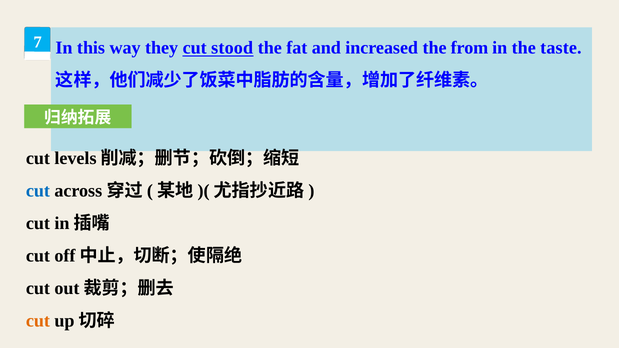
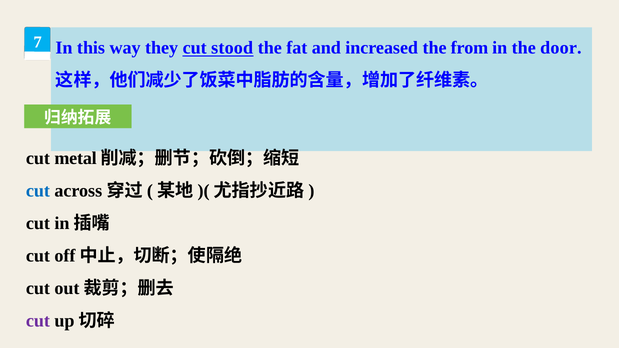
taste: taste -> door (561, 48)
levels: levels -> metal (76, 159)
cut colour: orange -> purple (38, 321)
